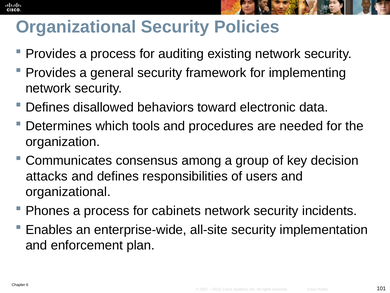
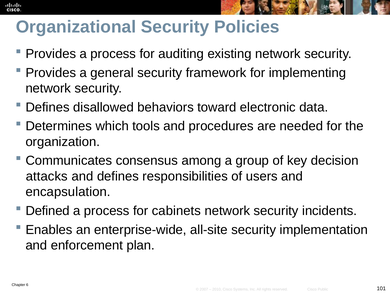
organizational: organizational -> encapsulation (68, 192)
Phones: Phones -> Defined (48, 210)
